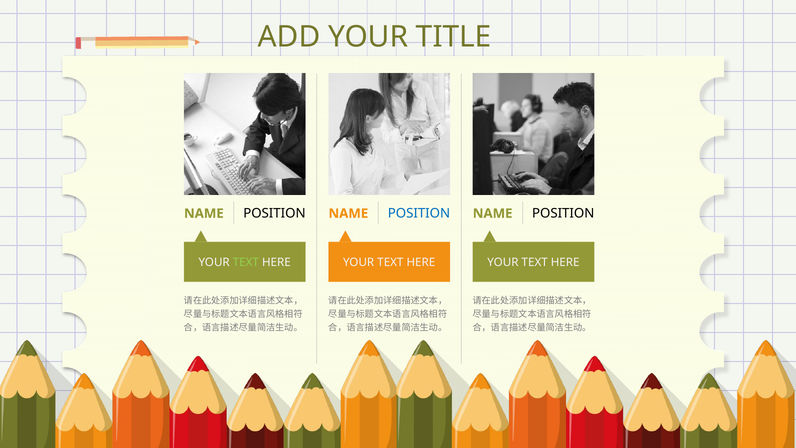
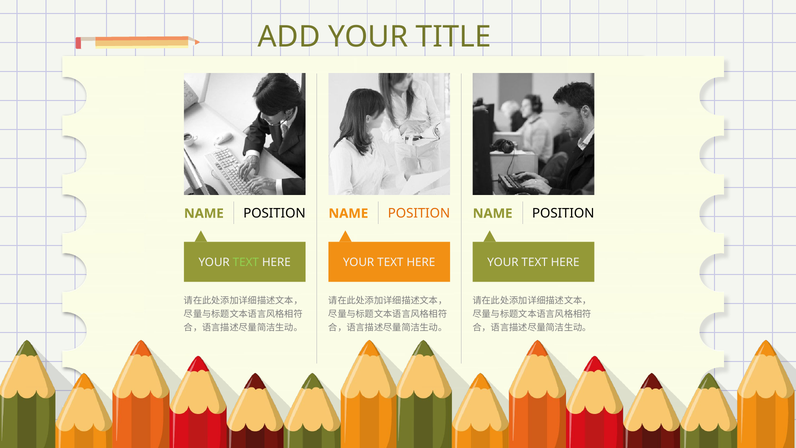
POSITION colour: blue -> orange (419, 213)
